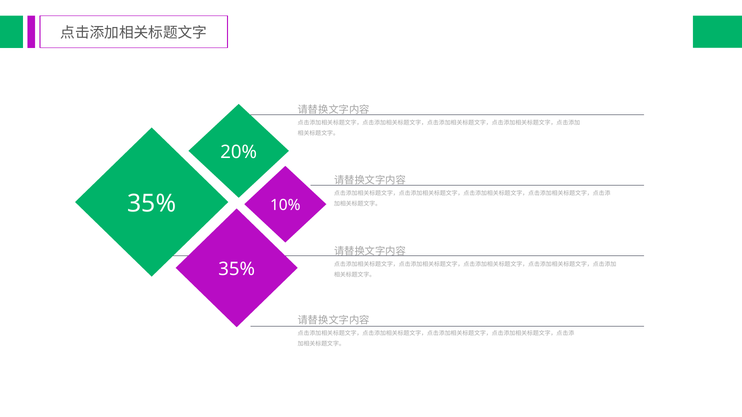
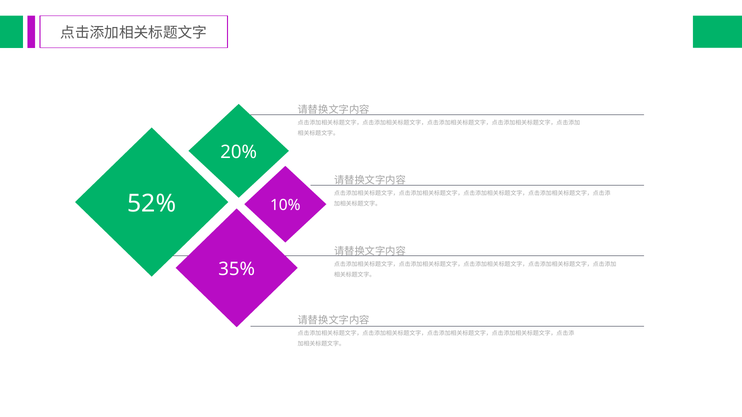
35%: 35% -> 52% (152, 204)
